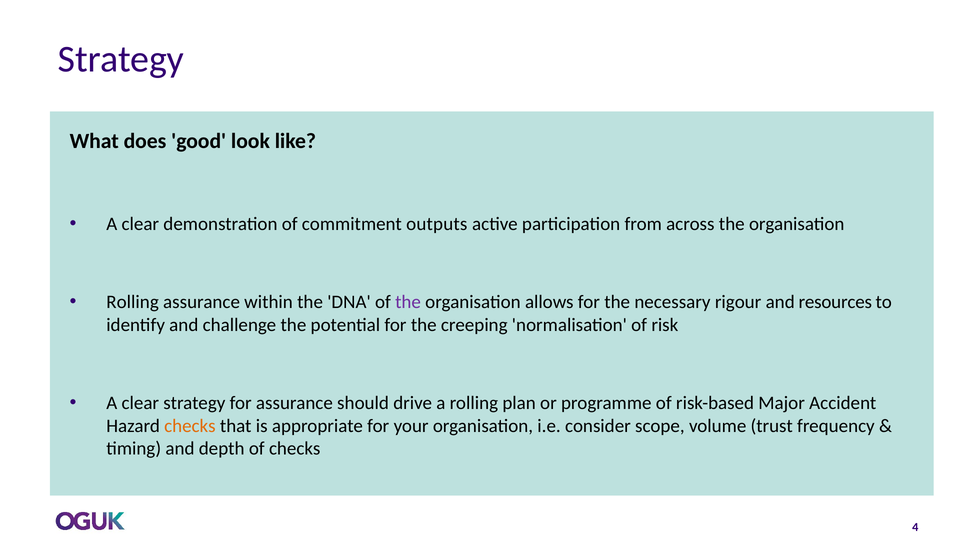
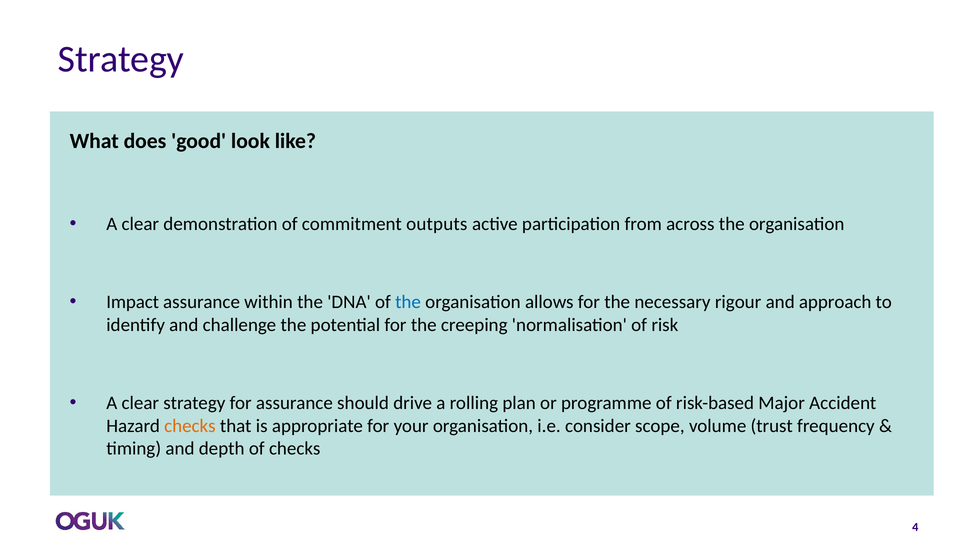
Rolling: Rolling -> Impact (133, 302)
the colour: purple -> blue (408, 302)
resources: resources -> approach (835, 302)
